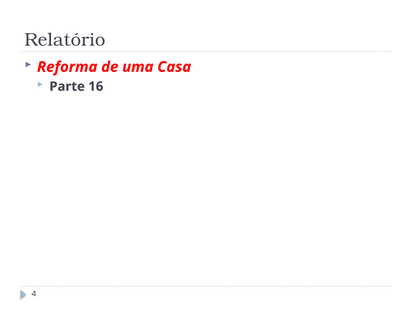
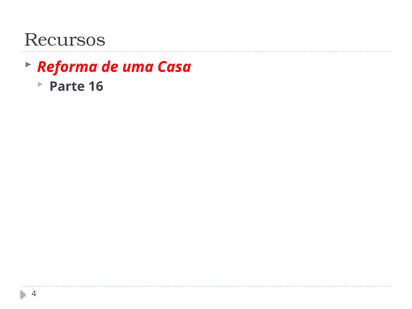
Relatório: Relatório -> Recursos (65, 40)
